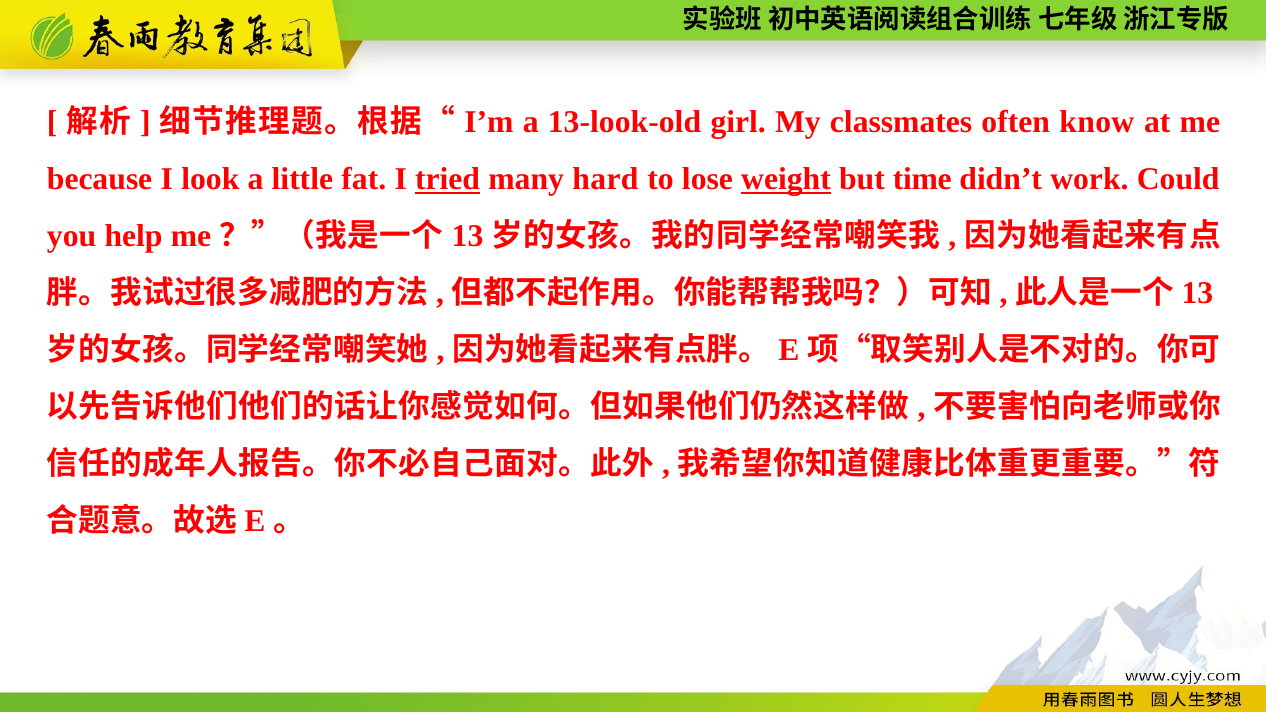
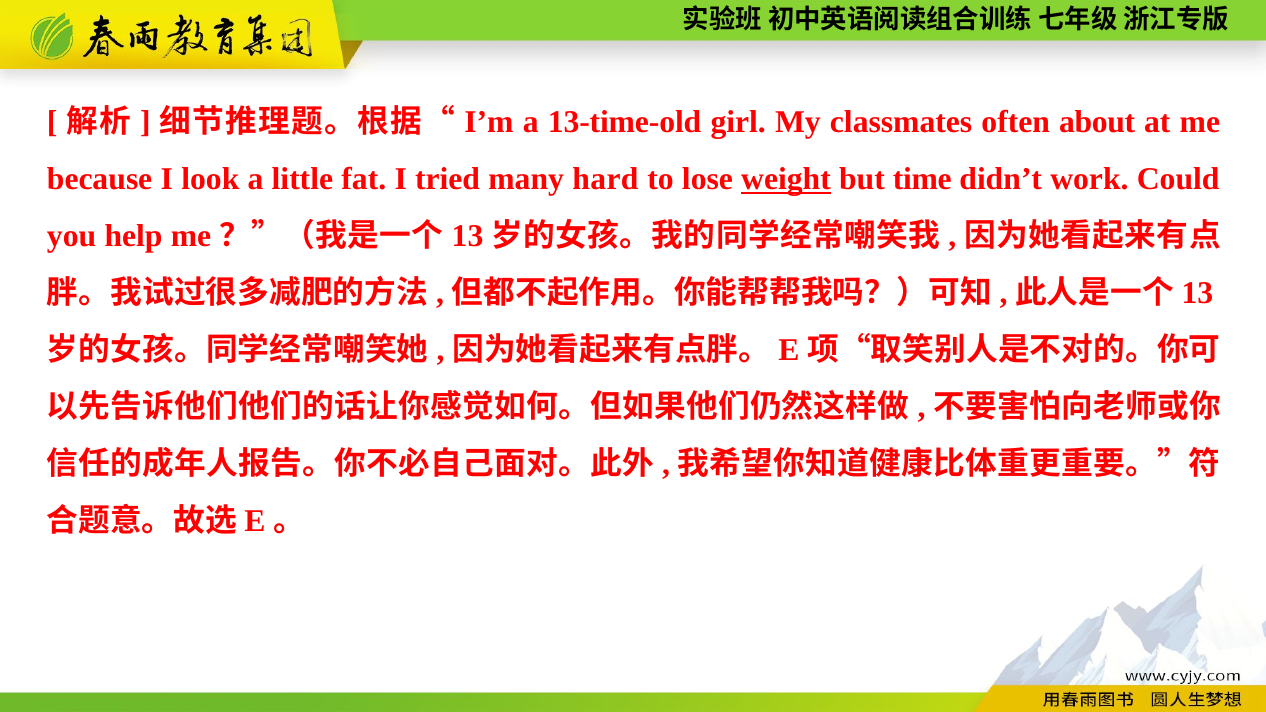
13-look-old: 13-look-old -> 13-time-old (625, 122)
know: know -> about (1097, 122)
tried underline: present -> none (448, 179)
